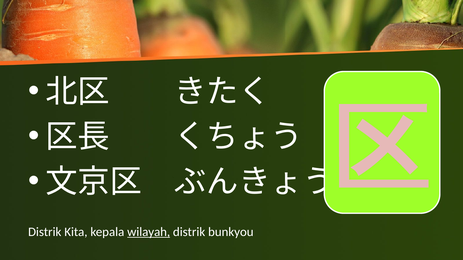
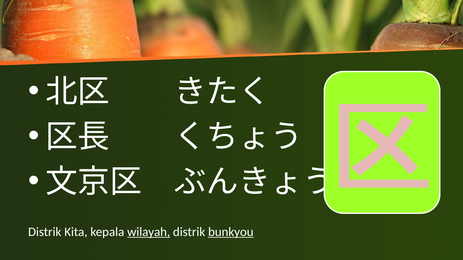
bunkyou underline: none -> present (231, 232)
